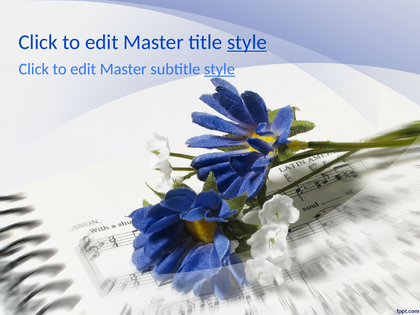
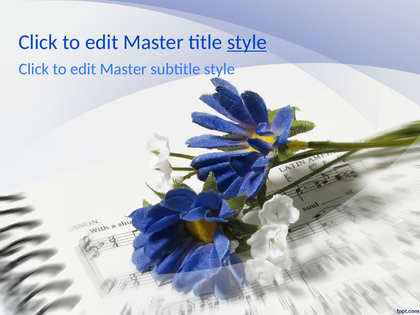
style underline: present -> none (219, 69)
